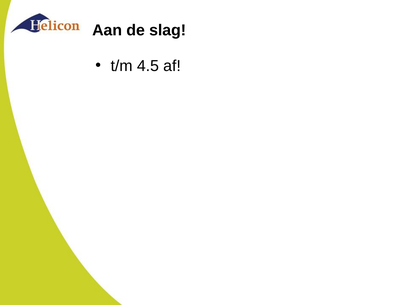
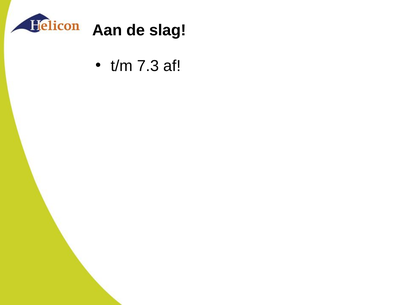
4.5: 4.5 -> 7.3 (148, 66)
